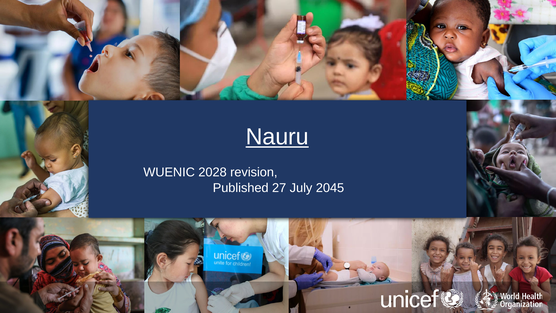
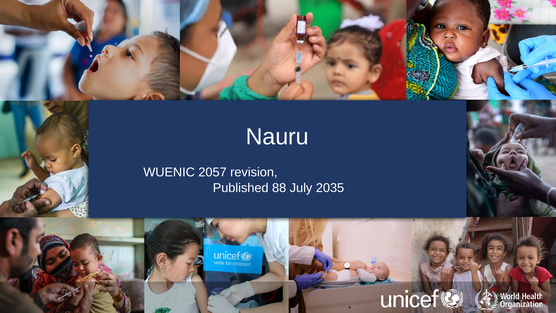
Nauru underline: present -> none (277, 137)
2028: 2028 -> 2057 (213, 172)
27: 27 -> 88 (279, 188)
2045: 2045 -> 2035 (330, 188)
